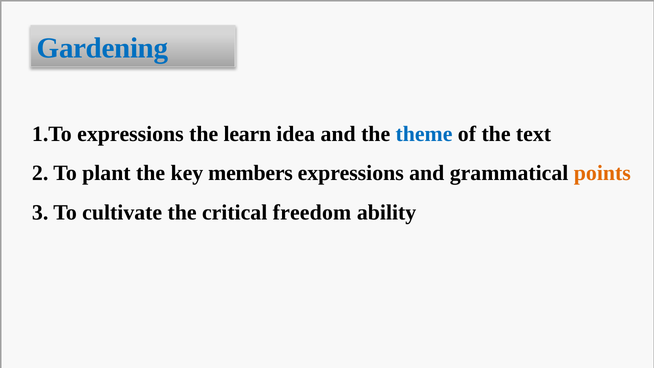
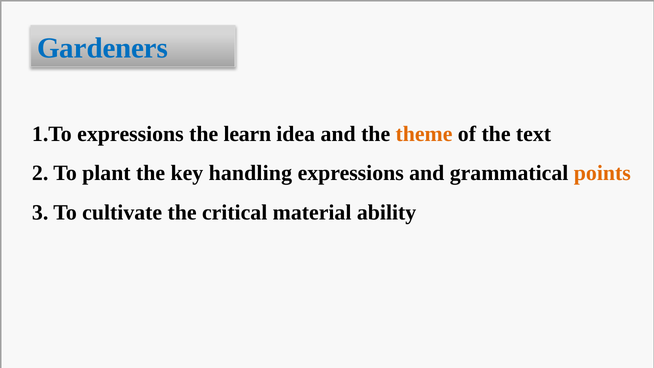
Gardening: Gardening -> Gardeners (103, 48)
theme colour: blue -> orange (424, 134)
members: members -> handling (250, 173)
freedom: freedom -> material (312, 212)
